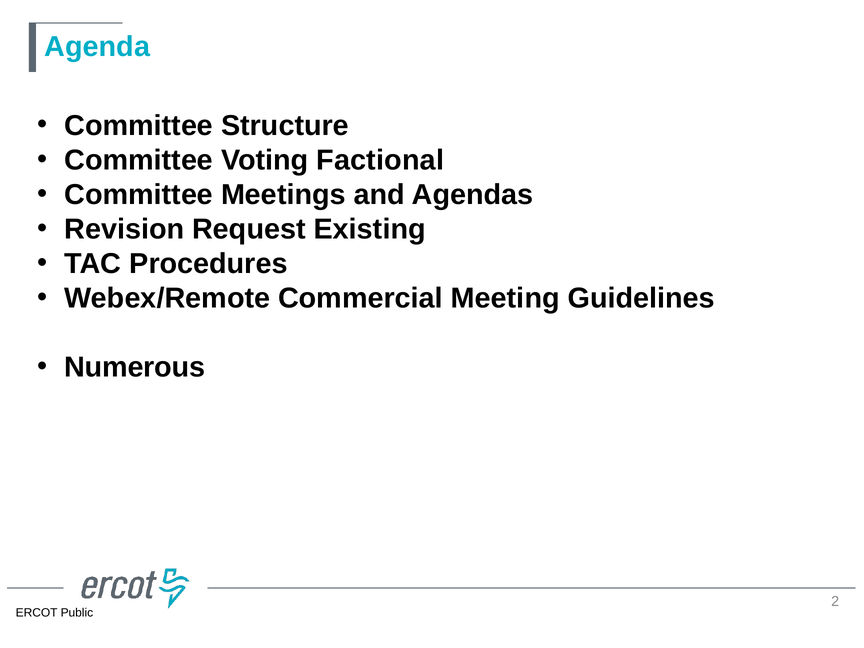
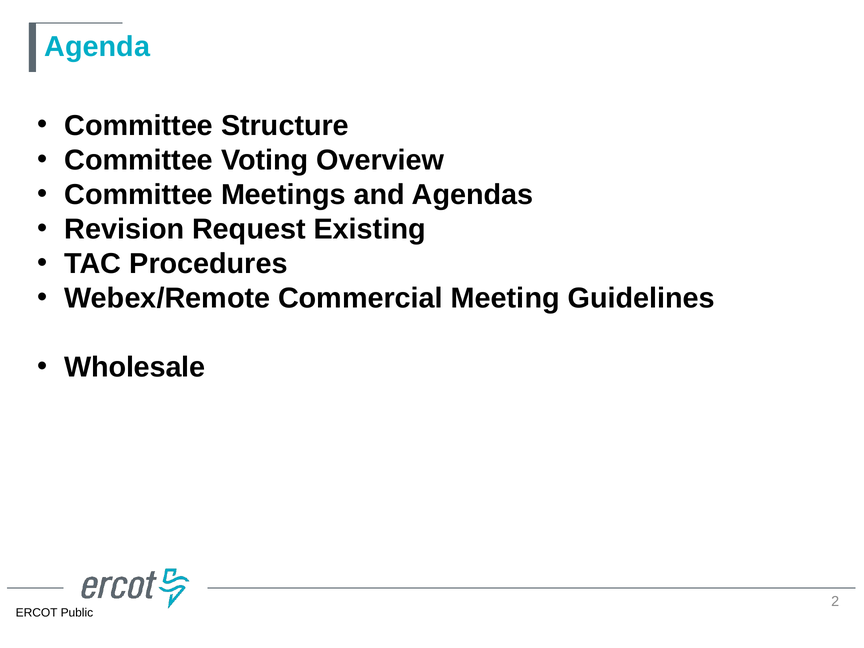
Factional: Factional -> Overview (380, 160)
Numerous: Numerous -> Wholesale (135, 367)
